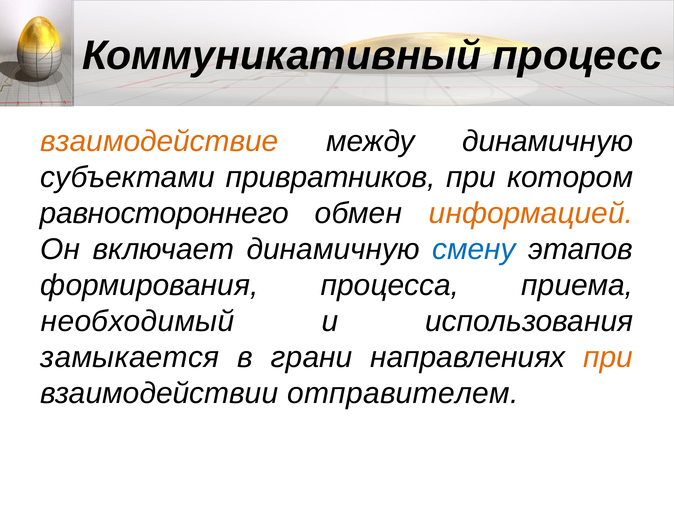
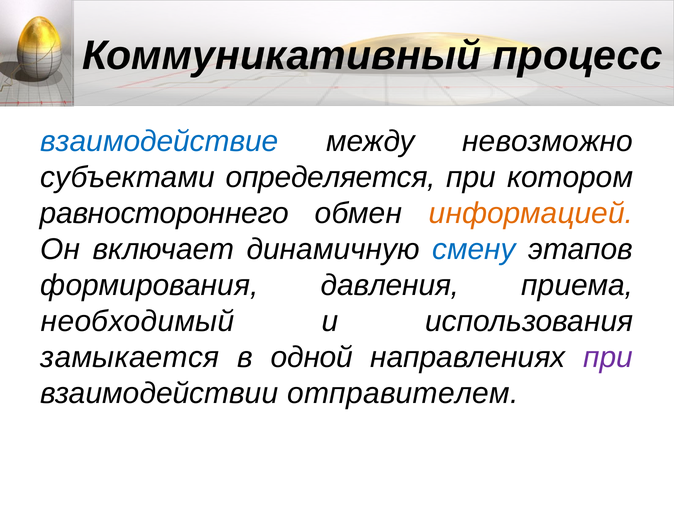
взаимодействие colour: orange -> blue (159, 141)
между динамичную: динамичную -> невозможно (548, 141)
привратников: привратников -> определяется (331, 177)
процесса: процесса -> давления (390, 285)
грани: грани -> одной (312, 357)
при colour: orange -> purple (608, 357)
